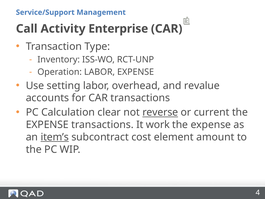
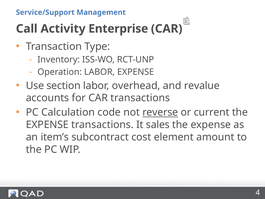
setting: setting -> section (64, 85)
clear: clear -> code (109, 112)
work: work -> sales (158, 125)
item’s underline: present -> none (55, 137)
